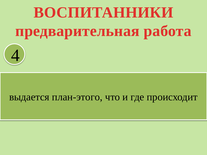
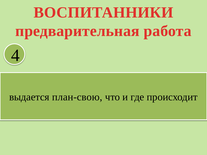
план-этого: план-этого -> план-свою (77, 97)
